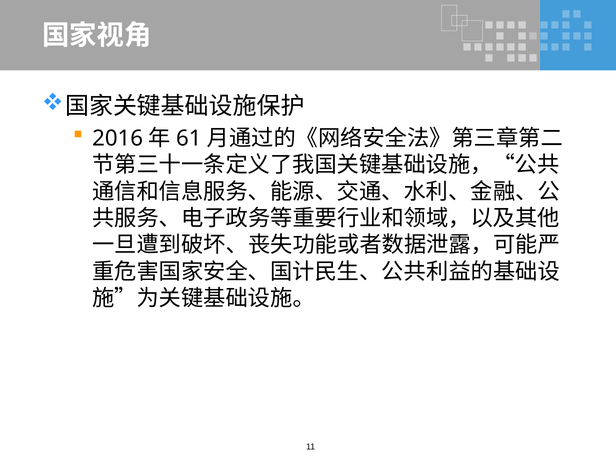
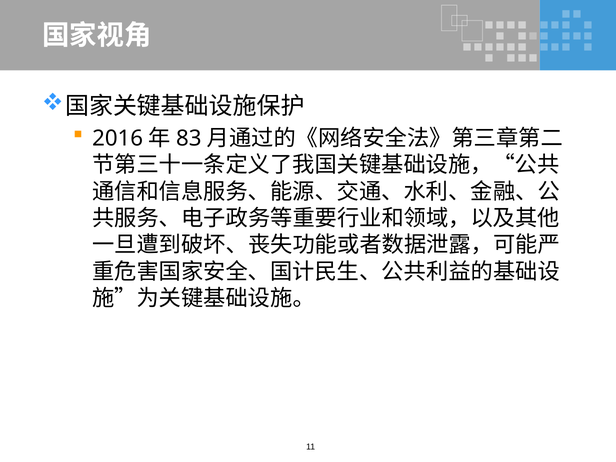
61: 61 -> 83 (189, 138)
